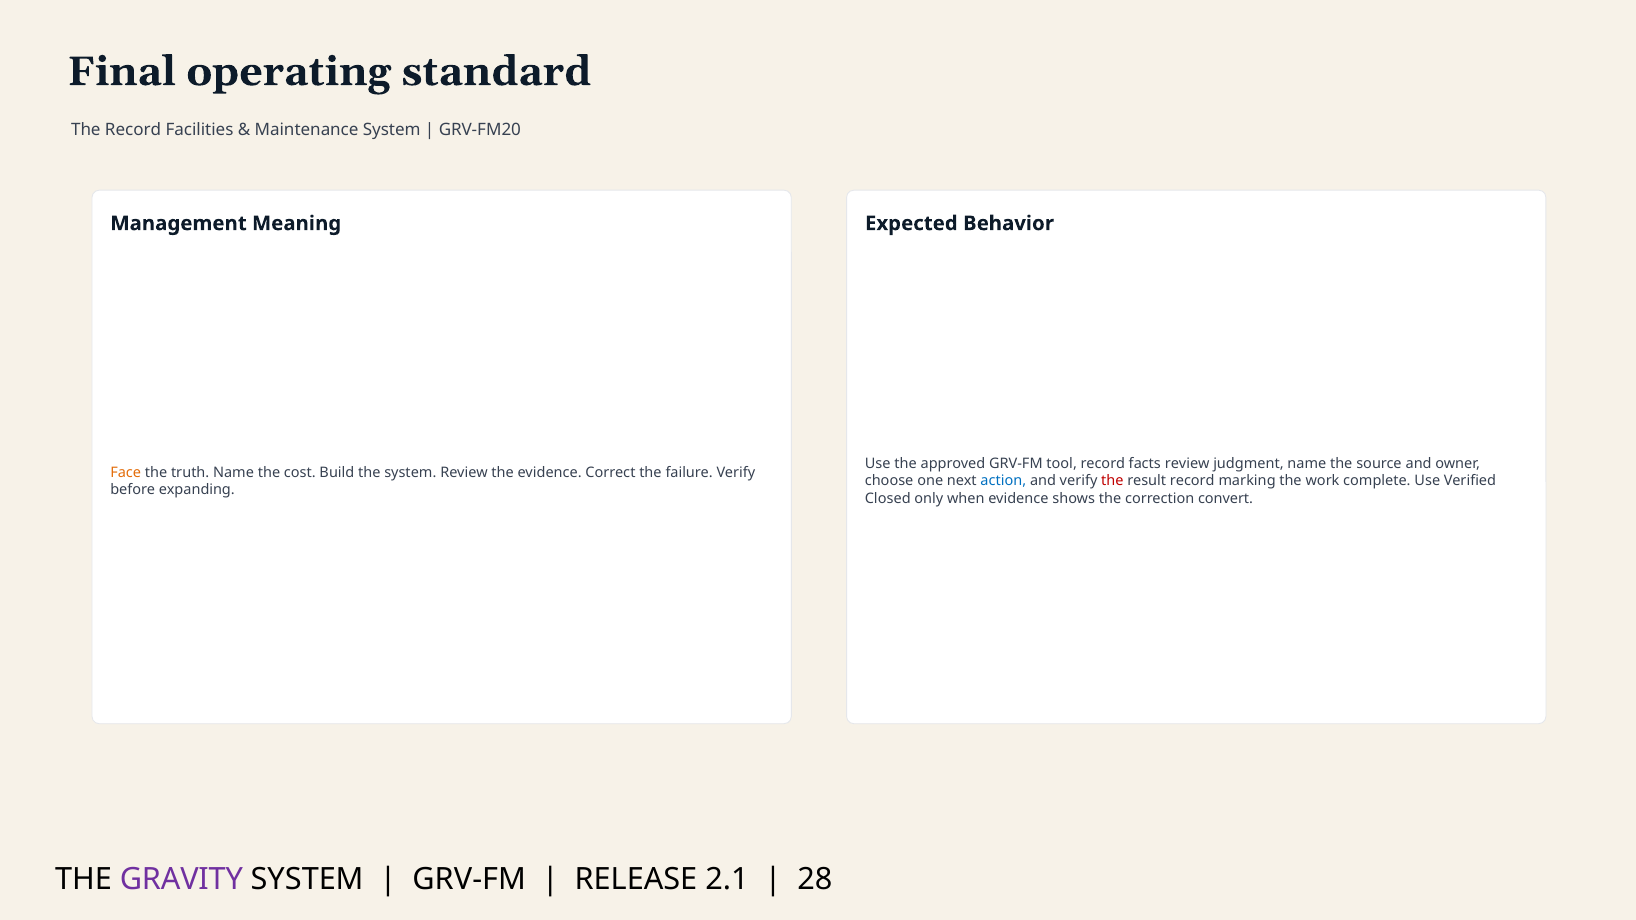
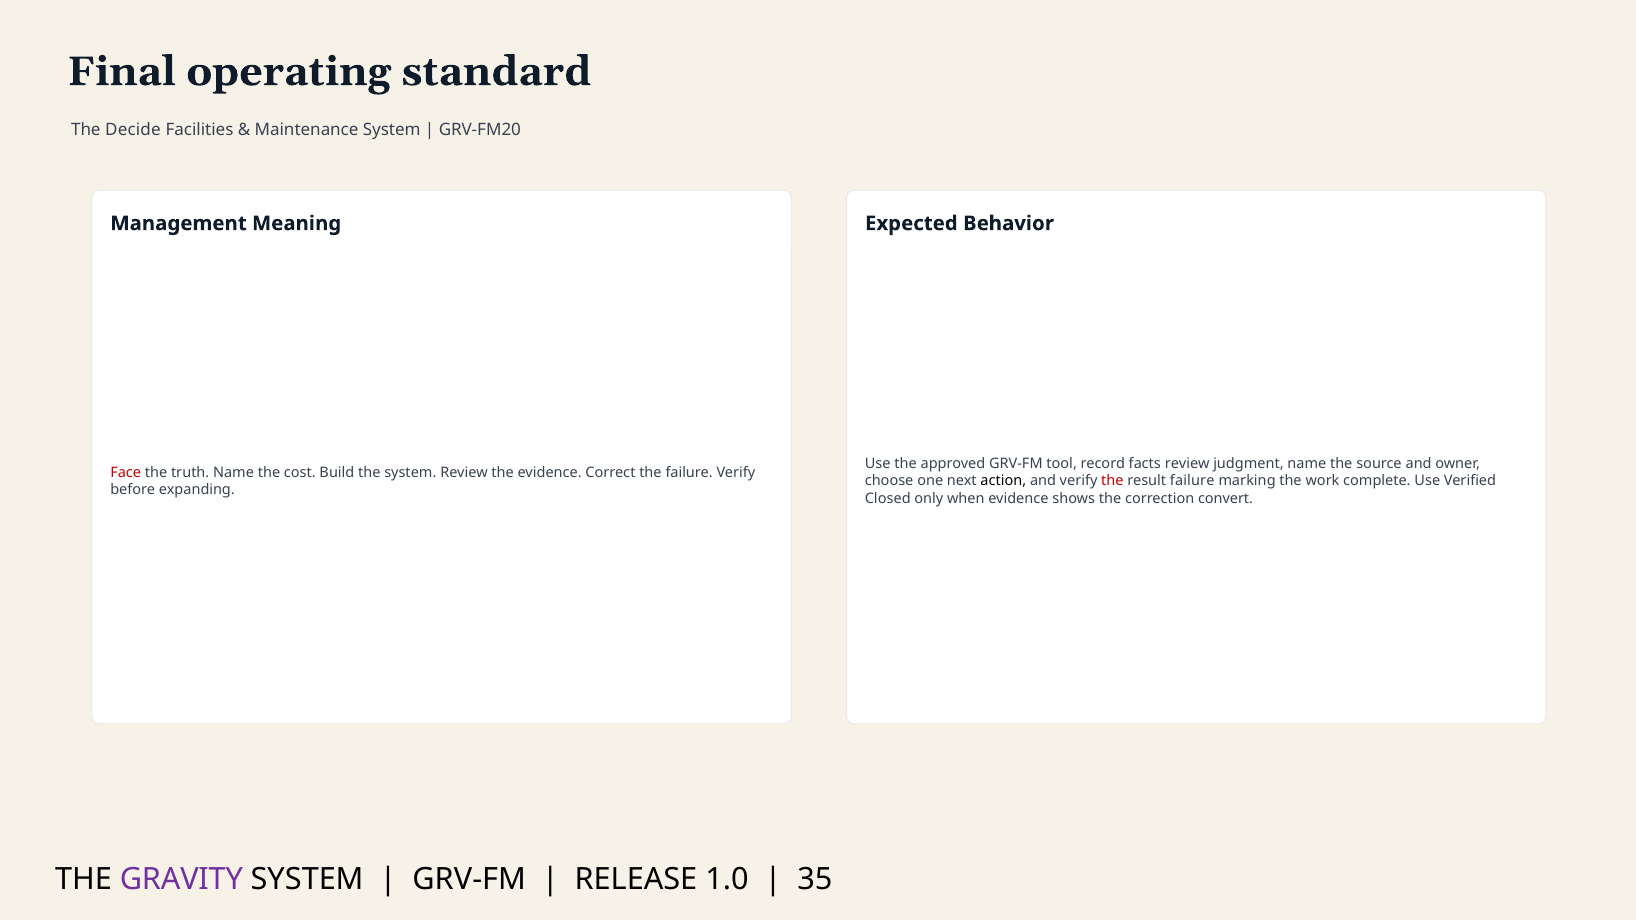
The Record: Record -> Decide (133, 130)
Face colour: orange -> red (126, 473)
action colour: blue -> black (1003, 481)
result record: record -> failure (1192, 481)
2.1: 2.1 -> 1.0 (727, 879)
28: 28 -> 35 (815, 879)
